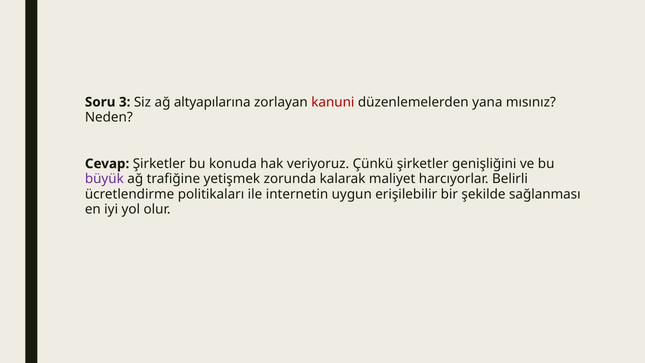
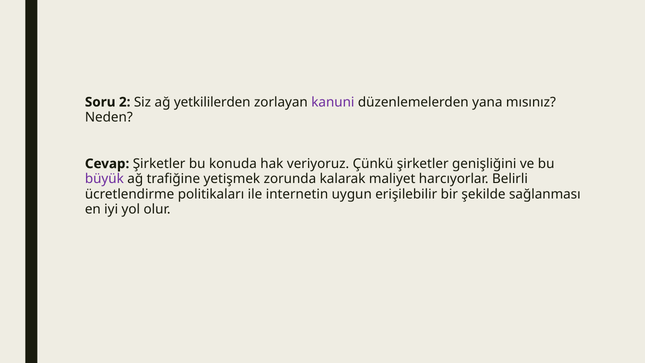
3: 3 -> 2 (125, 102)
altyapılarına: altyapılarına -> yetkililerden (212, 102)
kanuni colour: red -> purple (333, 102)
